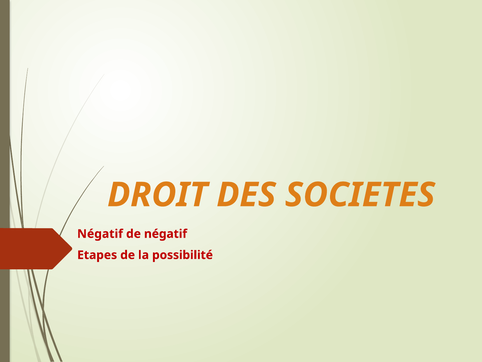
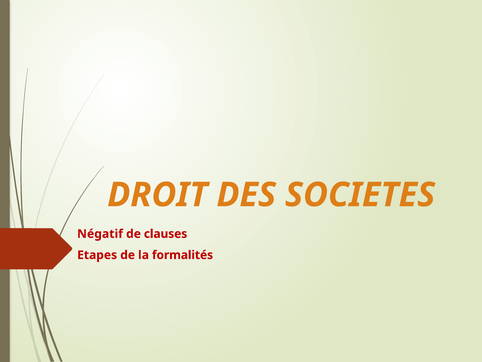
de négatif: négatif -> clauses (166, 234)
possibilité: possibilité -> formalités (183, 255)
